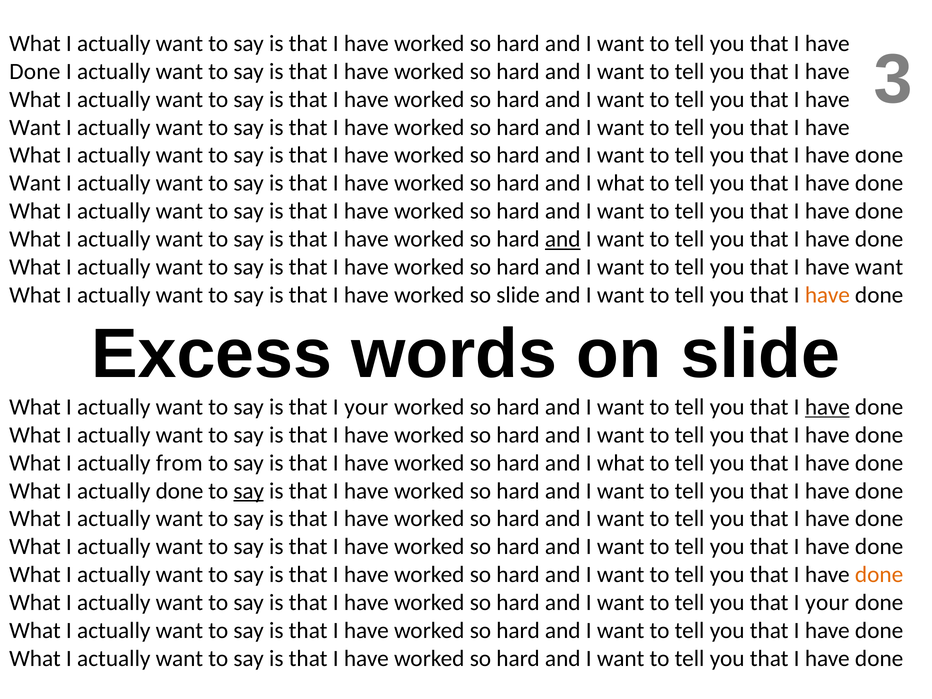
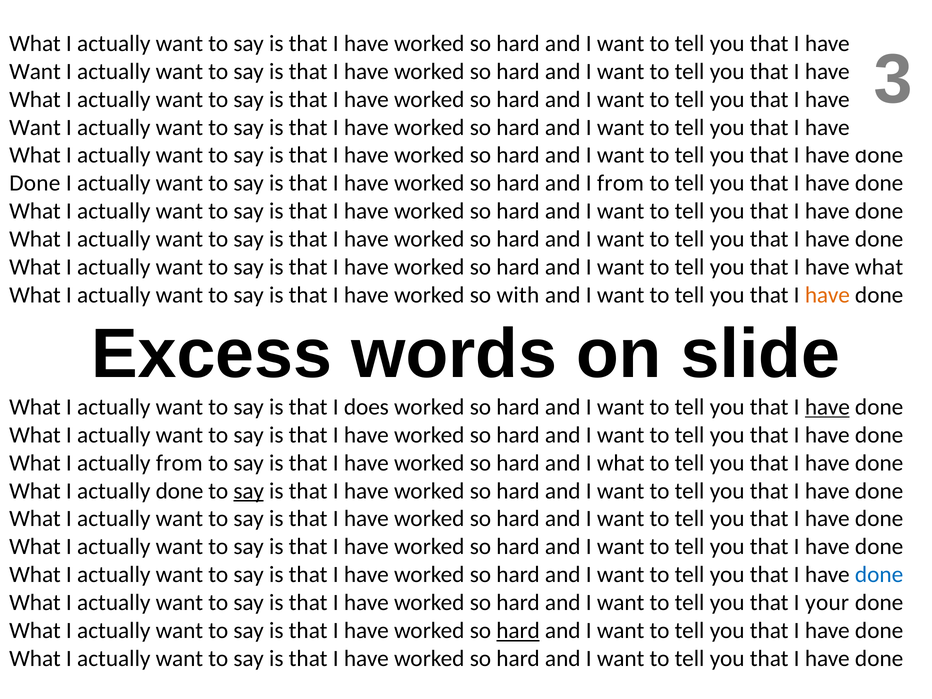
Done: Done -> Want (35, 71)
Want: Want -> Done (35, 183)
what: what -> from (621, 183)
and underline: present -> none (563, 239)
have want: want -> what (879, 267)
so slide: slide -> with (518, 295)
is that I your: your -> does (366, 407)
done colour: orange -> blue (879, 575)
hard underline: none -> present (518, 631)
